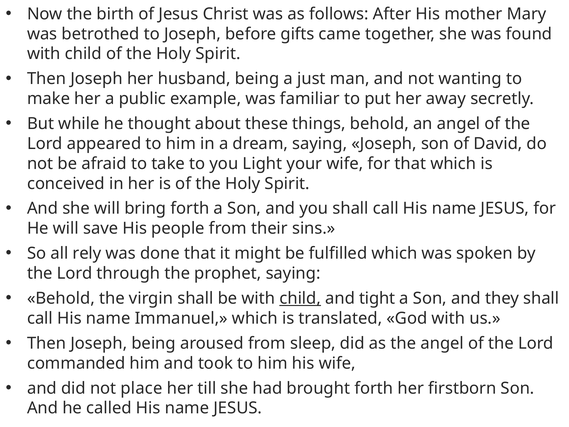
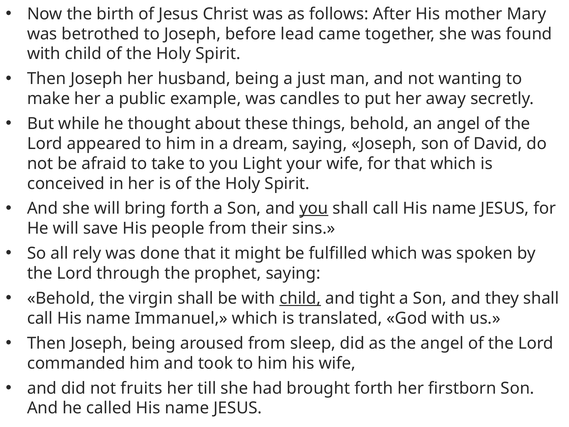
gifts: gifts -> lead (297, 34)
familiar: familiar -> candles (310, 99)
you underline: none -> present (314, 208)
place: place -> fruits (142, 388)
